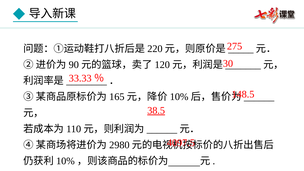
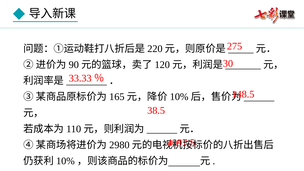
38.5 underline: present -> none (156, 111)
